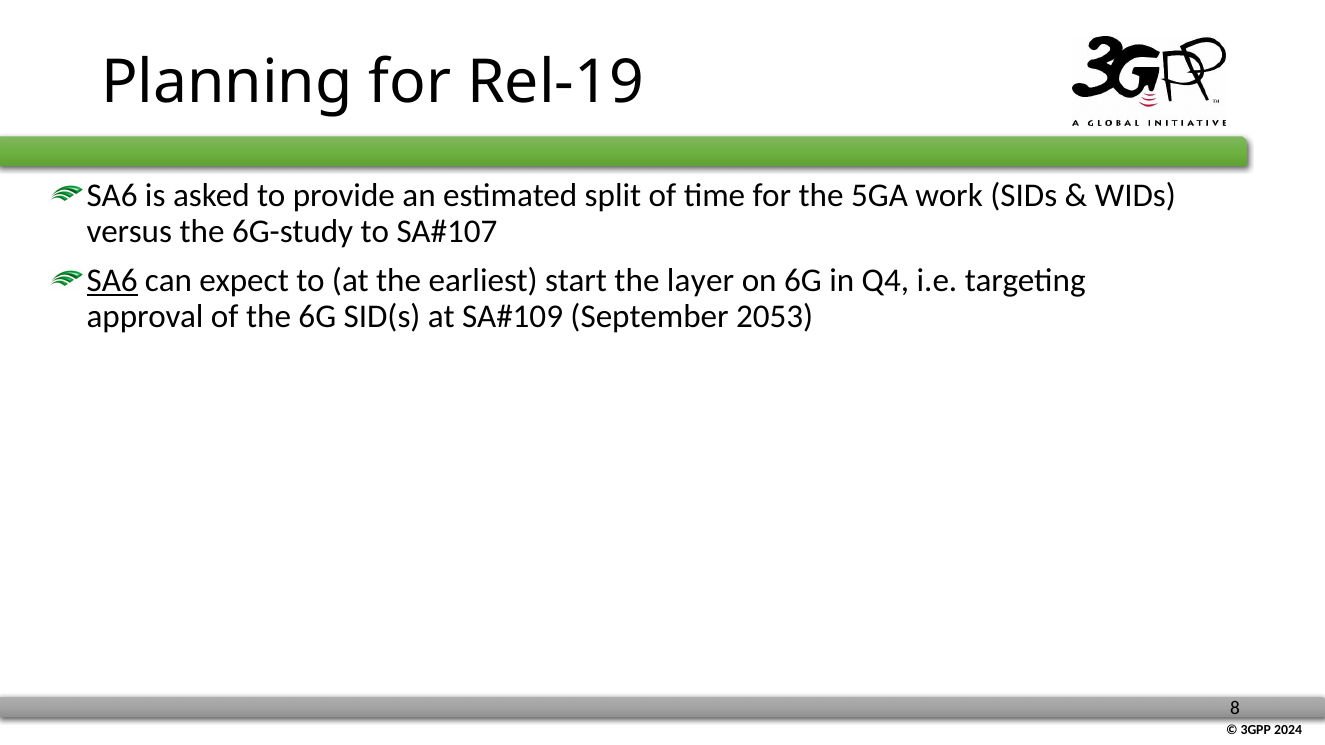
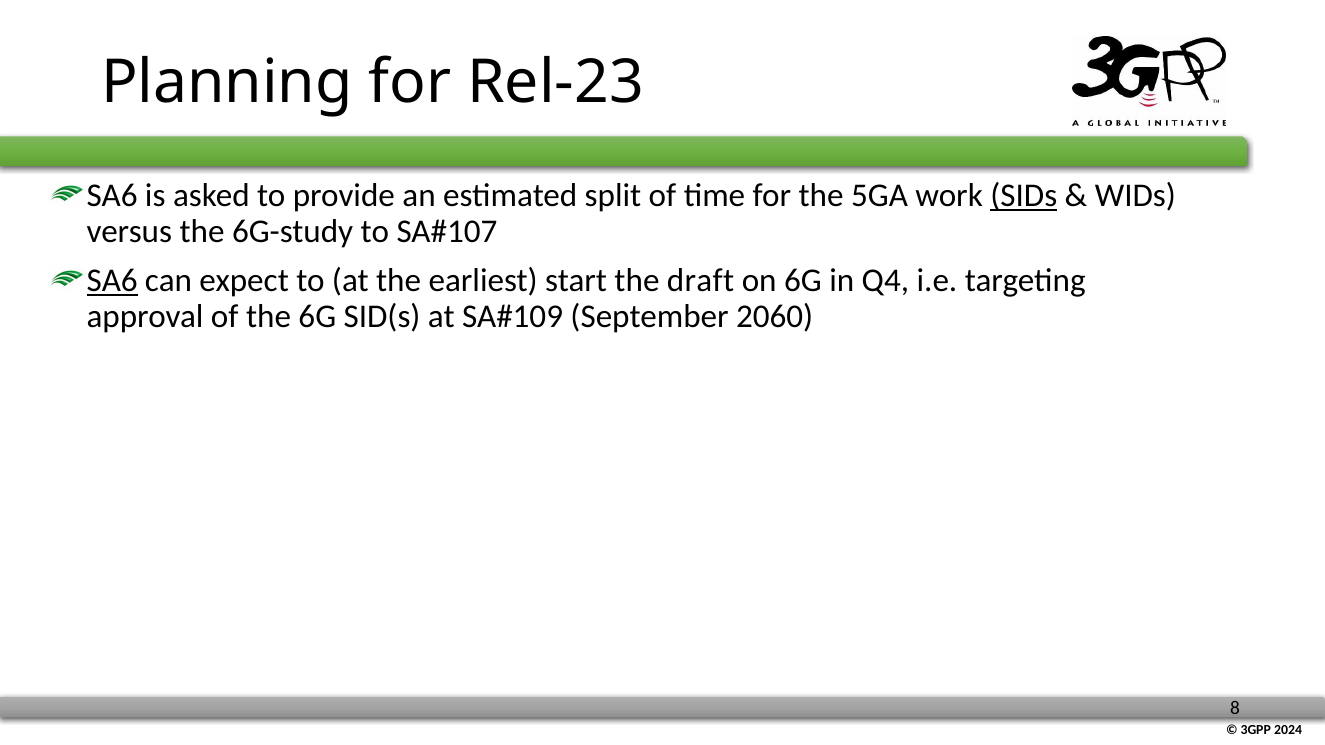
Rel-19: Rel-19 -> Rel-23 (556, 82)
SIDs underline: none -> present (1024, 196)
layer: layer -> draft (701, 281)
2053: 2053 -> 2060 (775, 317)
